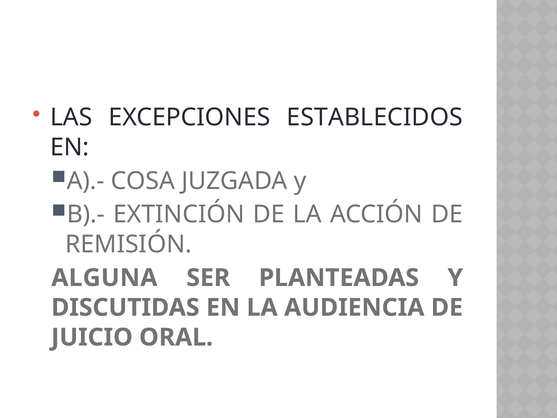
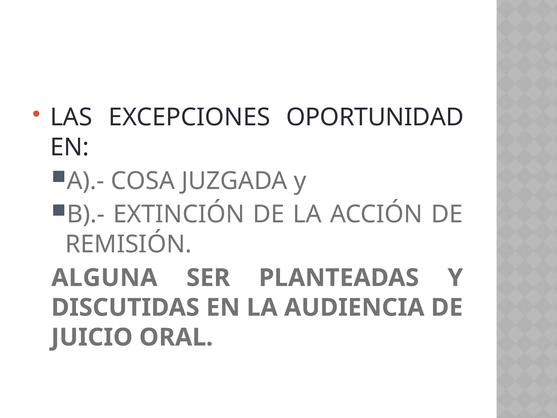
ESTABLECIDOS: ESTABLECIDOS -> OPORTUNIDAD (375, 117)
